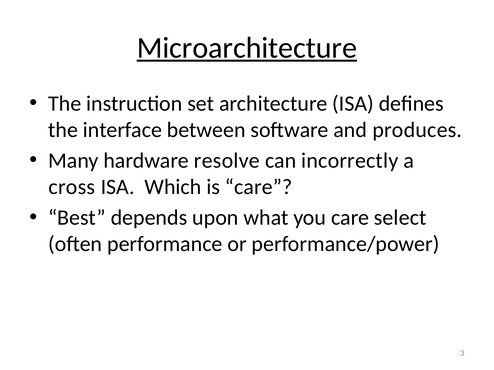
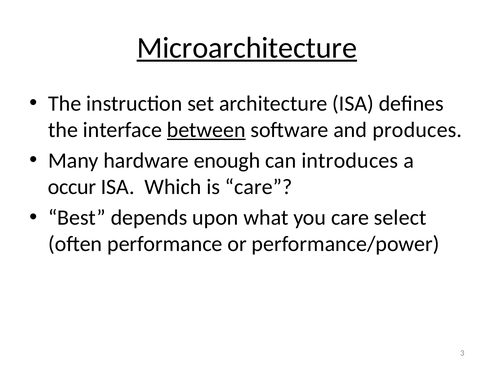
between underline: none -> present (206, 130)
resolve: resolve -> enough (227, 161)
incorrectly: incorrectly -> introduces (350, 161)
cross: cross -> occur (72, 187)
